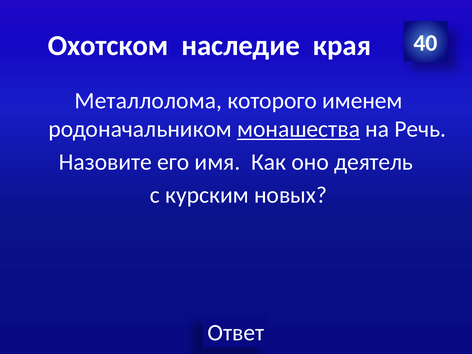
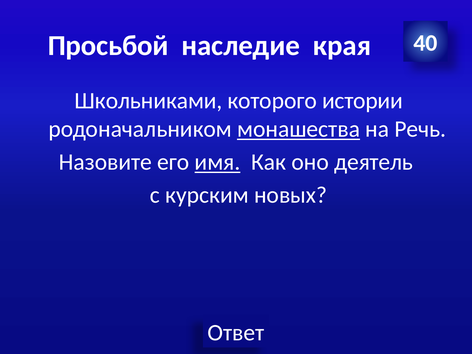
Охотском: Охотском -> Просьбой (108, 46)
Металлолома: Металлолома -> Школьниками (148, 101)
именем: именем -> истории (362, 101)
имя underline: none -> present (218, 162)
